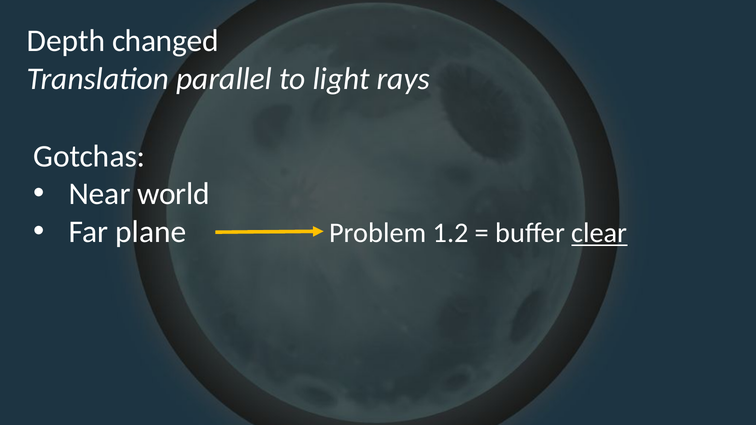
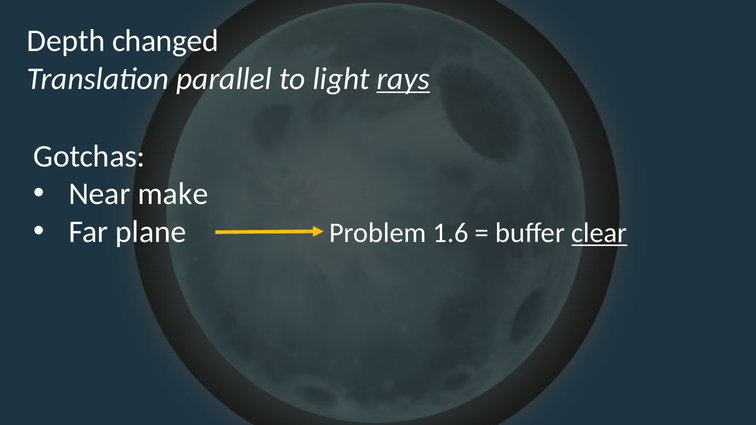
rays underline: none -> present (403, 79)
world: world -> make (173, 194)
1.2: 1.2 -> 1.6 (451, 233)
